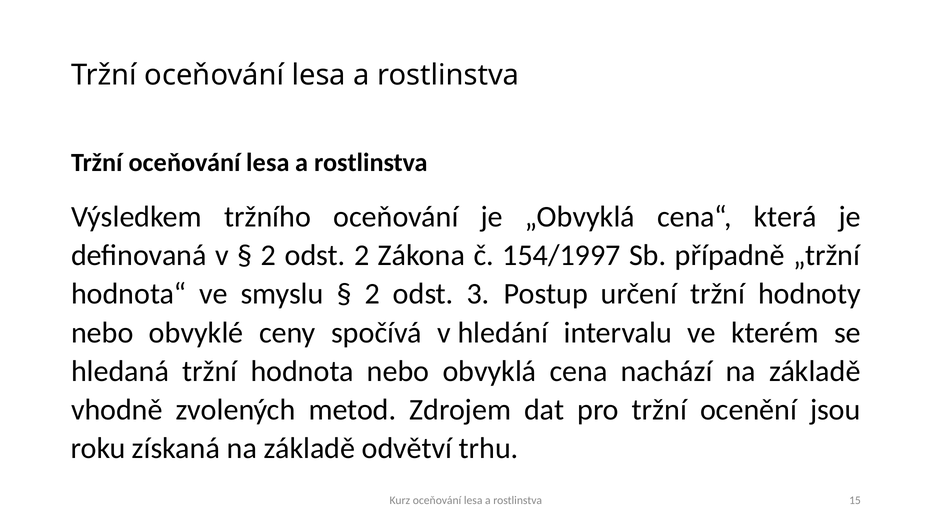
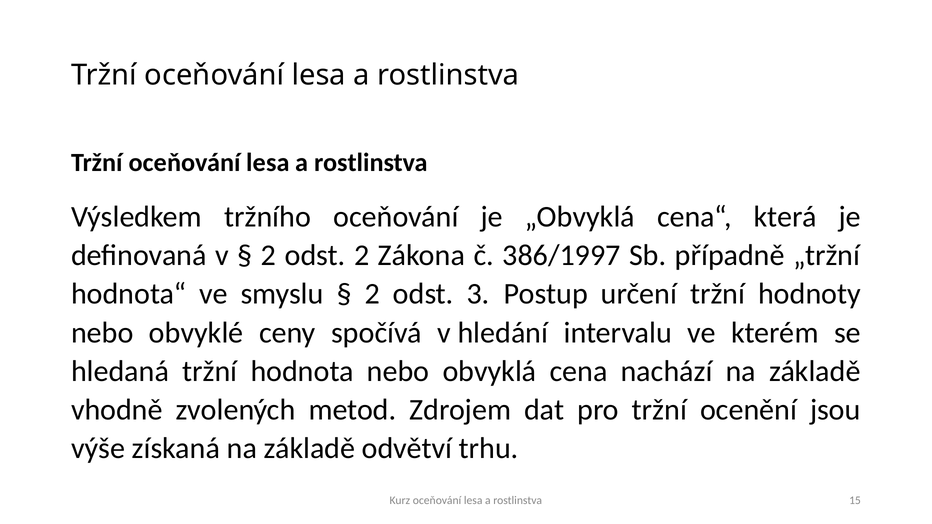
154/1997: 154/1997 -> 386/1997 (561, 256)
roku: roku -> výše (98, 449)
